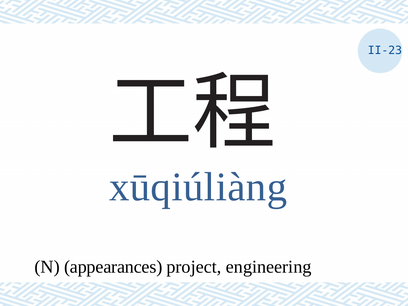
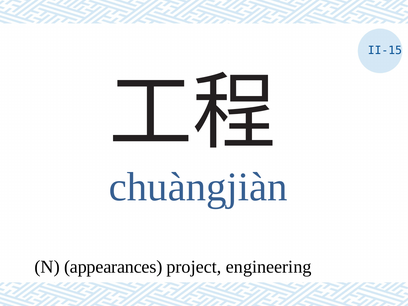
II-23: II-23 -> II-15 (385, 50)
xūqiúliàng: xūqiúliàng -> chuàngjiàn (198, 187)
